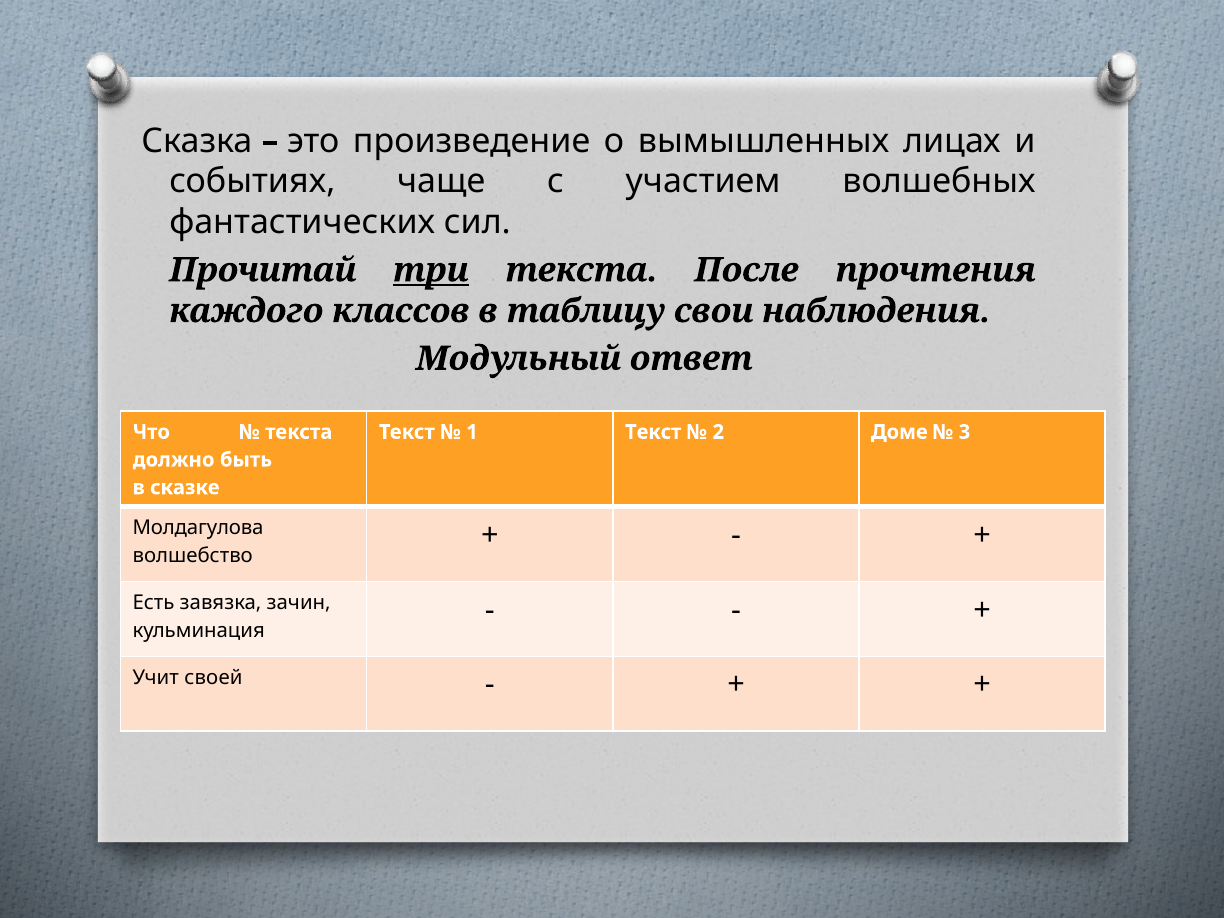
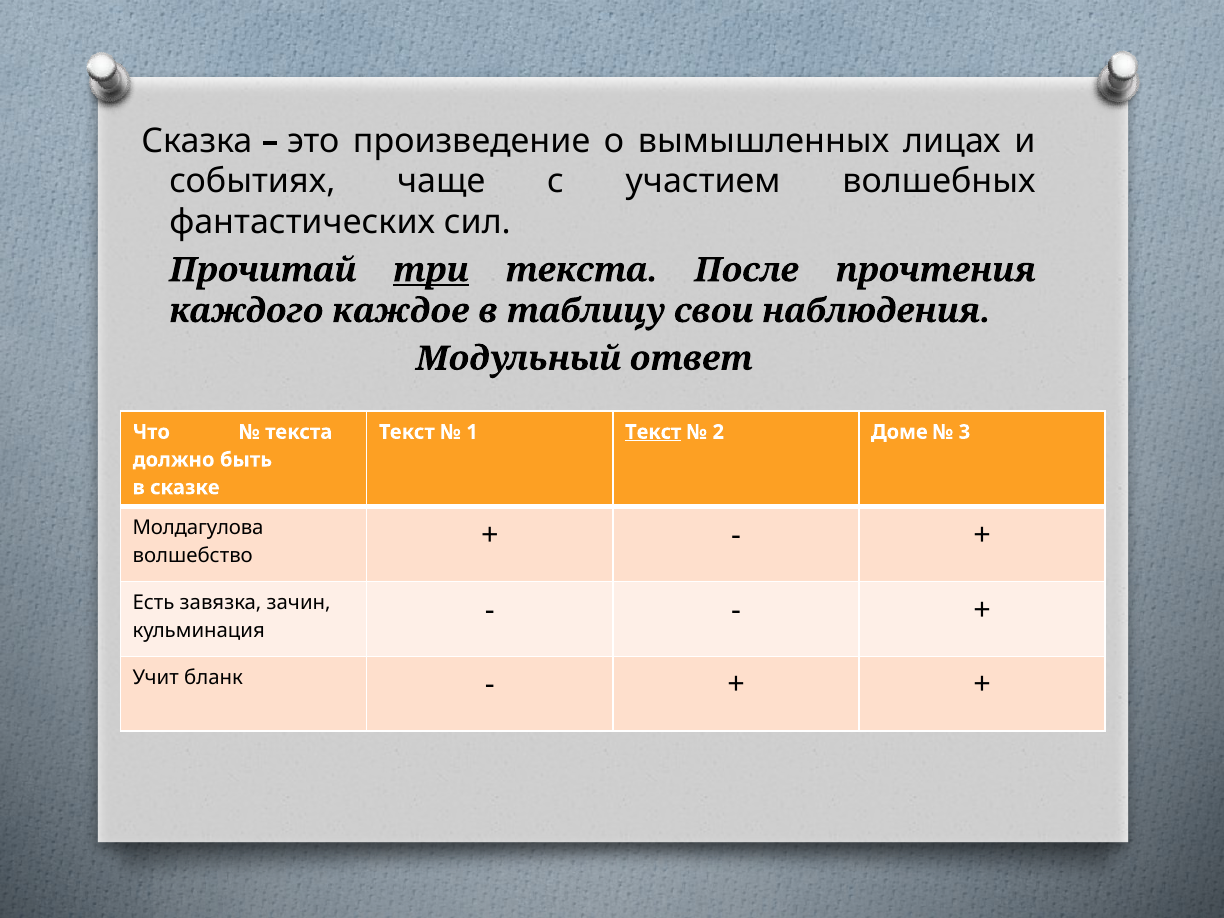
классов: классов -> каждое (401, 311)
Текст underline: none -> present (653, 432)
своей: своей -> бланк (214, 677)
